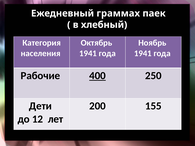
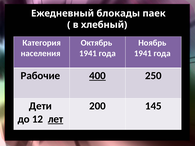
граммах: граммах -> блокады (118, 13)
155: 155 -> 145 (153, 106)
лет underline: none -> present (56, 119)
